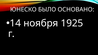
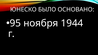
14: 14 -> 95 (15, 23)
1925: 1925 -> 1944 (72, 23)
